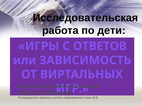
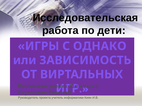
ОТВЕТОВ: ОТВЕТОВ -> ОДНАКО (100, 46)
